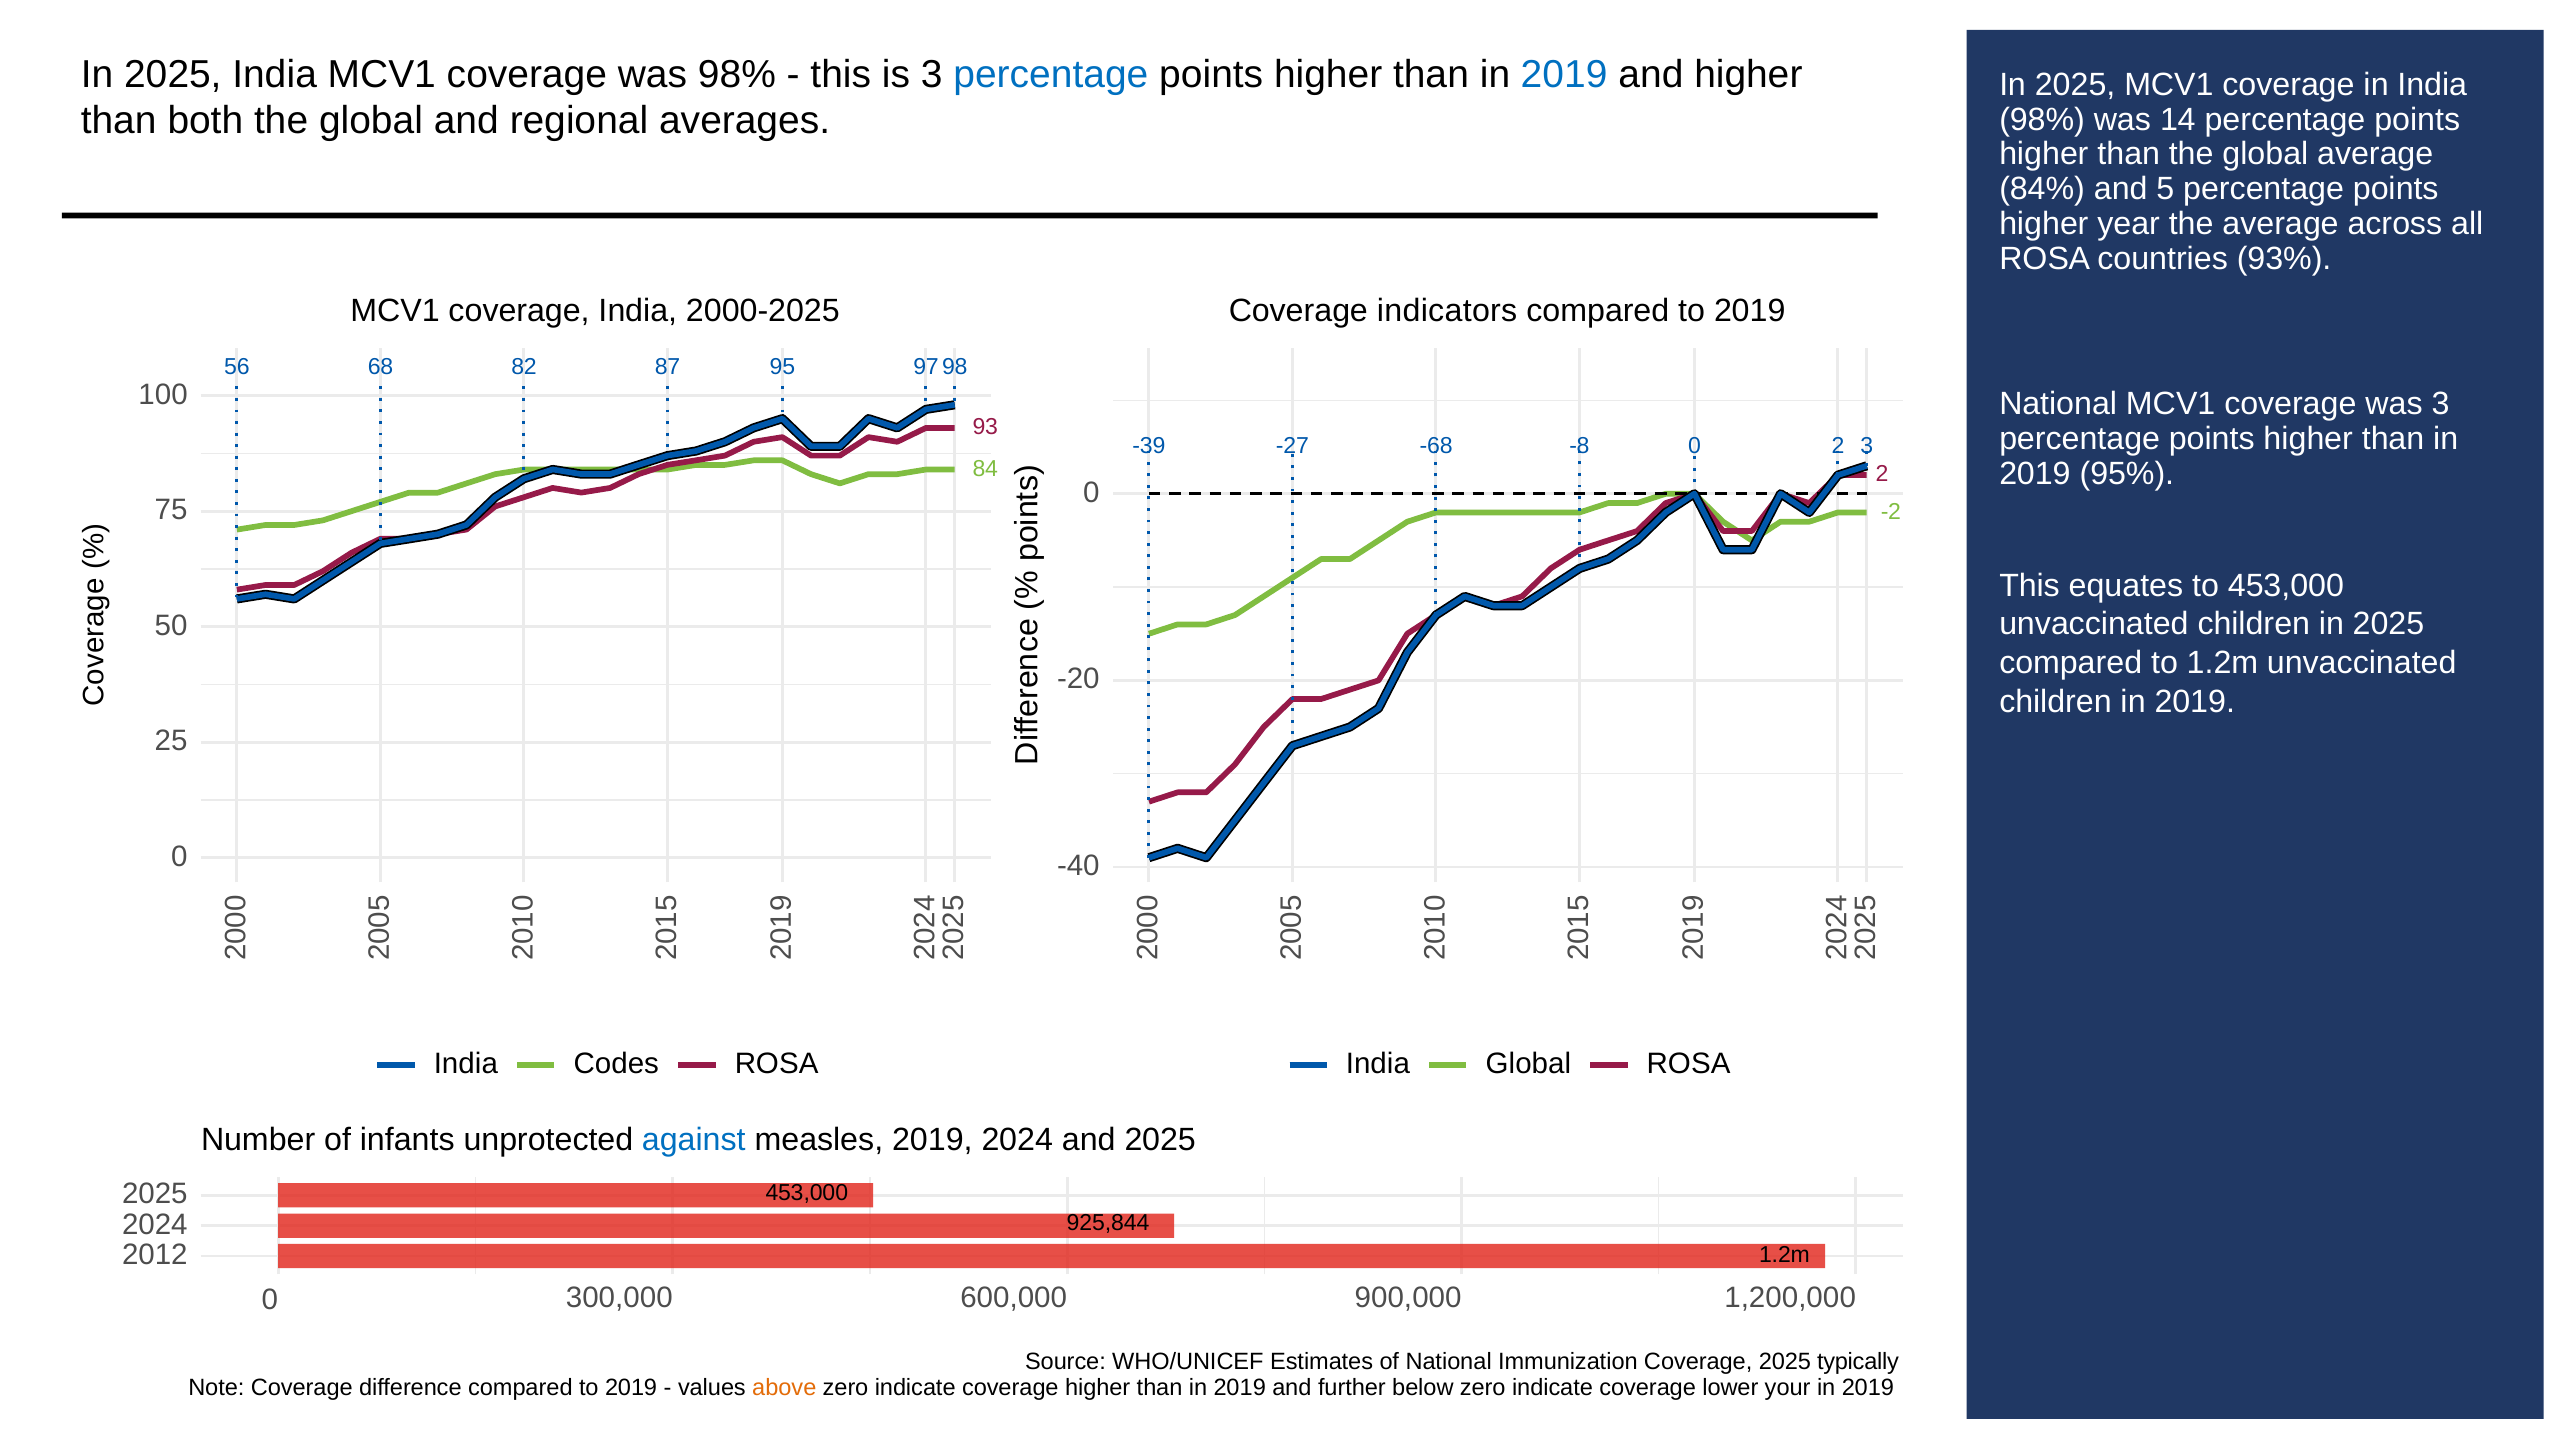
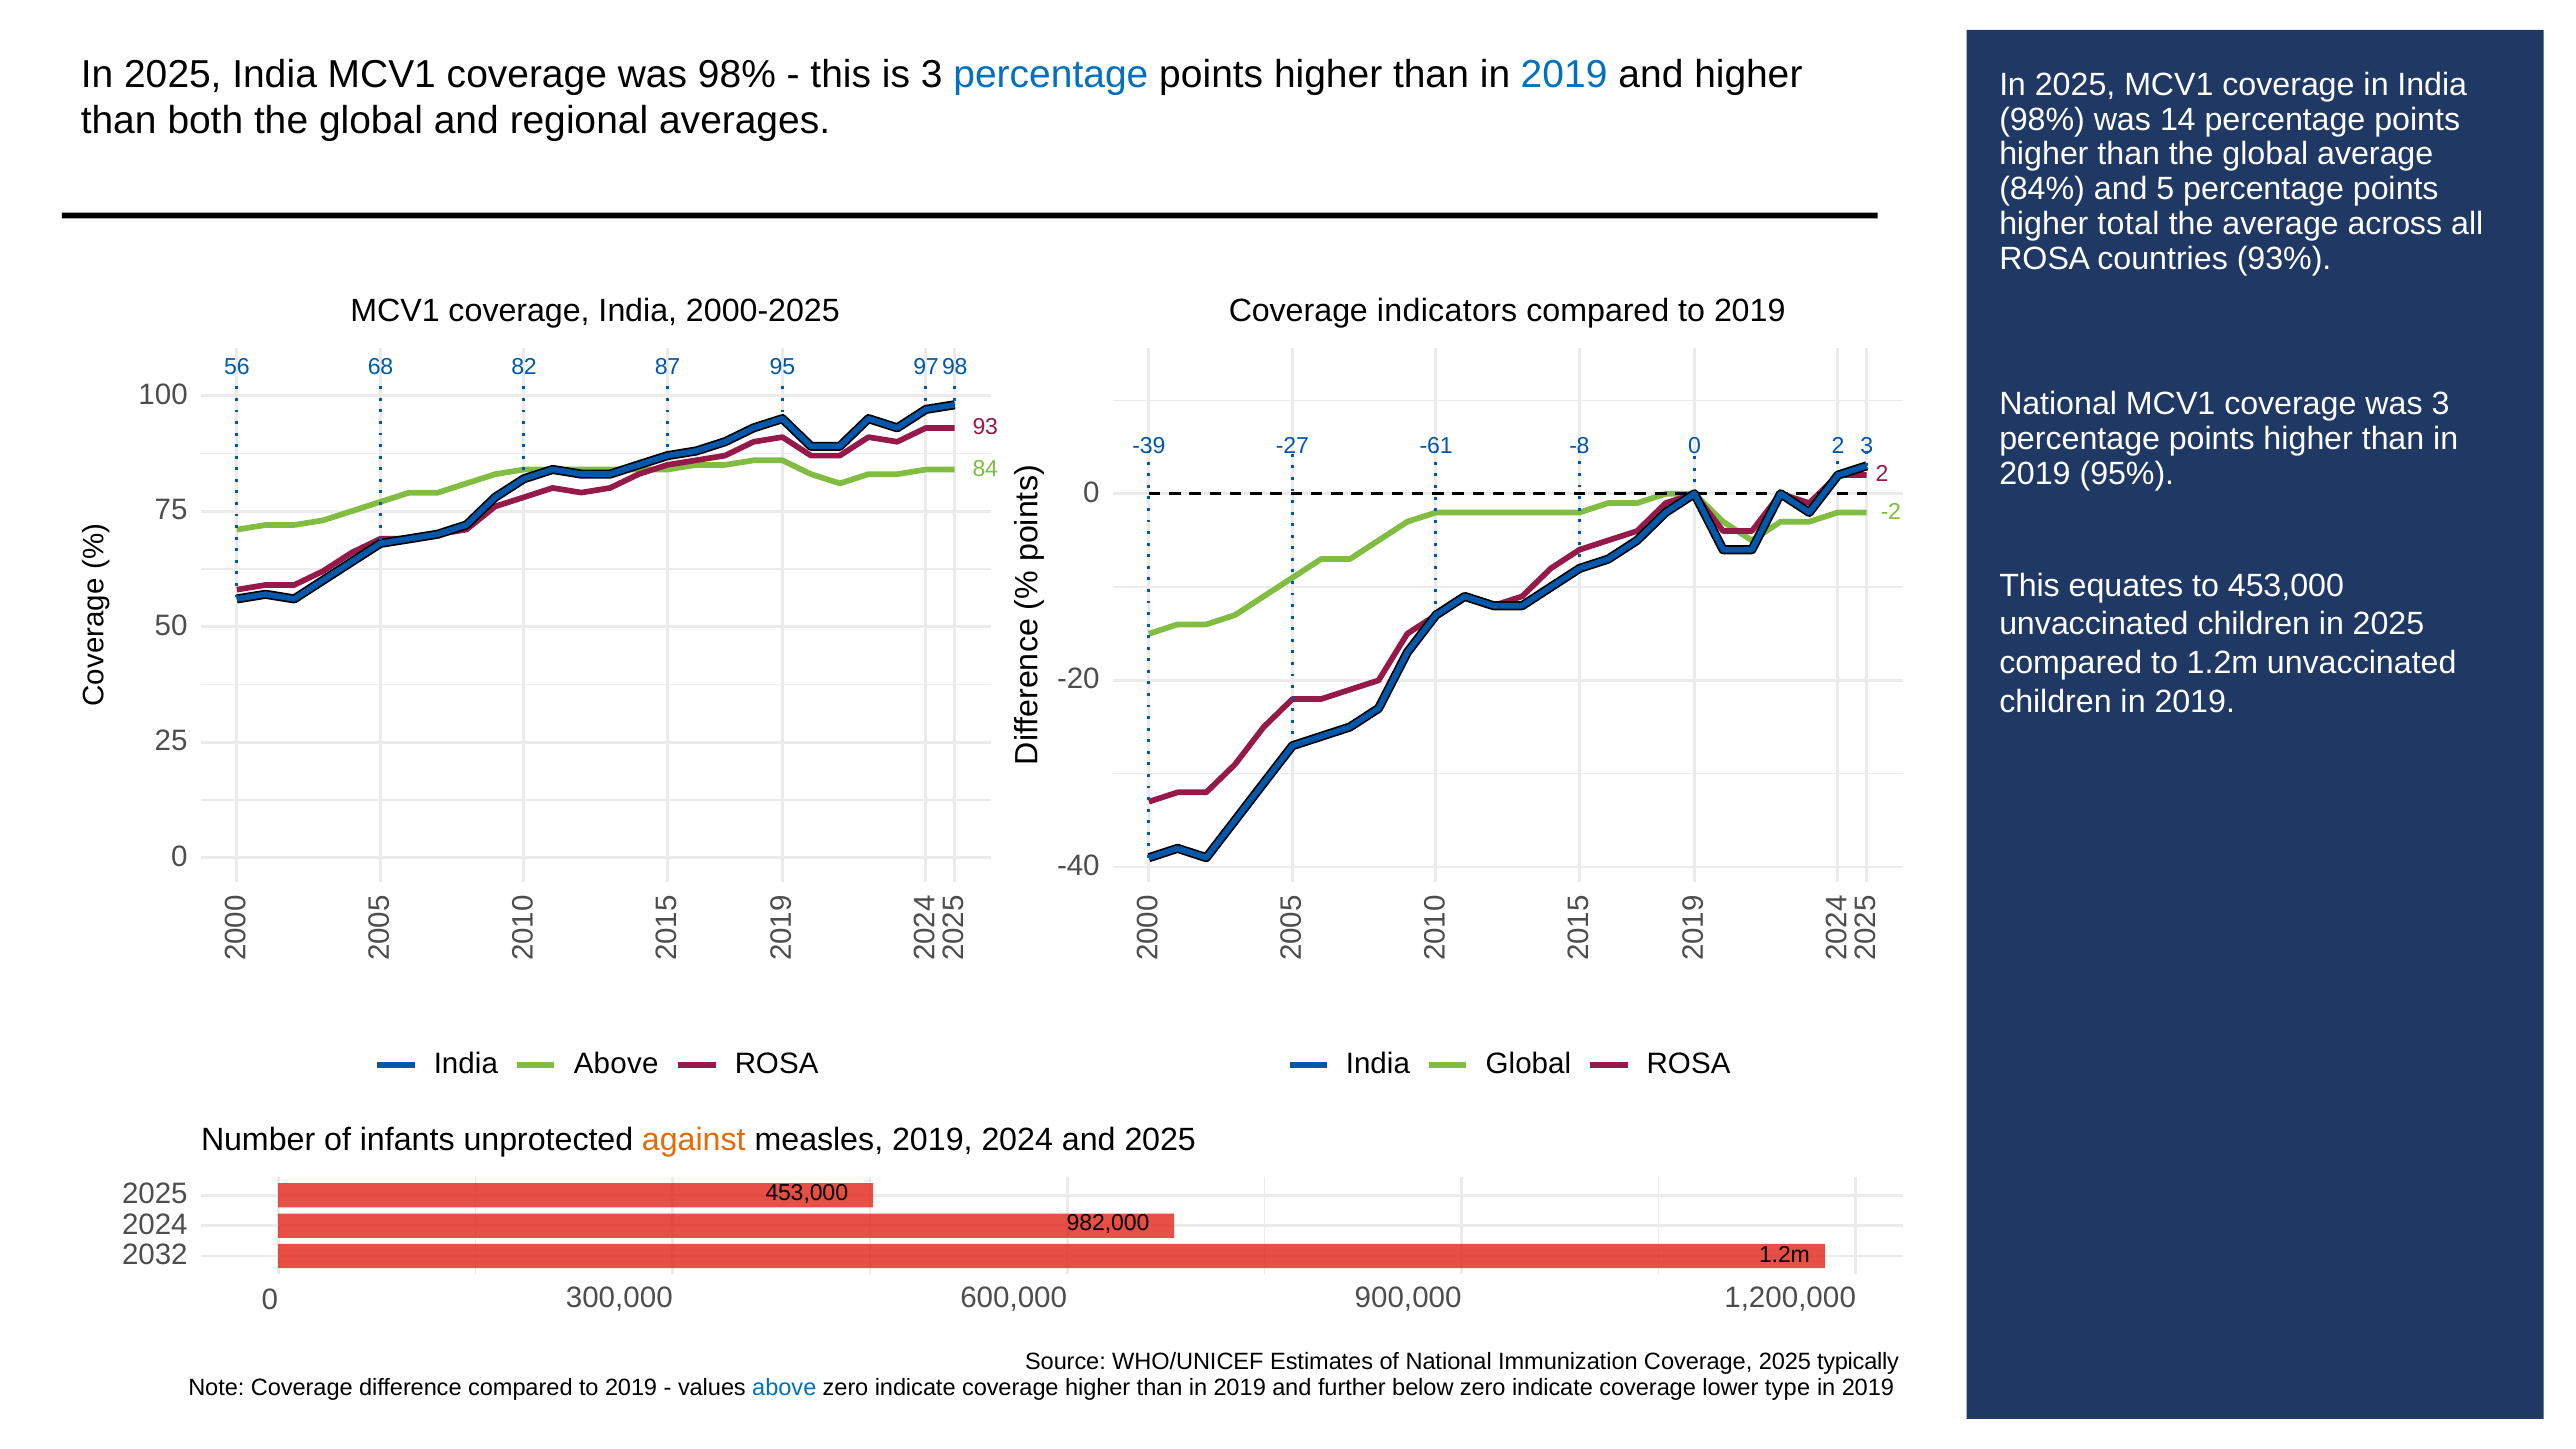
year: year -> total (2128, 224)
-68: -68 -> -61 (1436, 446)
India Codes: Codes -> Above (616, 1064)
against colour: blue -> orange (694, 1140)
925,844: 925,844 -> 982,000 (1108, 1223)
2012: 2012 -> 2032 (155, 1255)
above colour: orange -> blue (784, 1387)
your: your -> type (1788, 1387)
